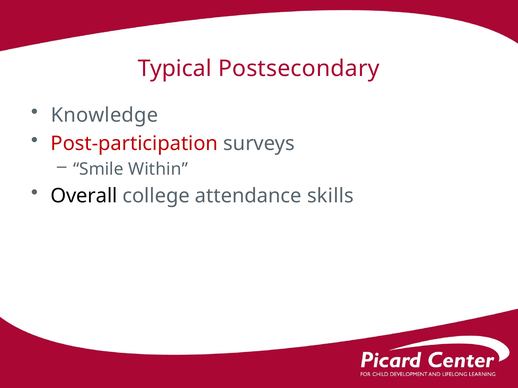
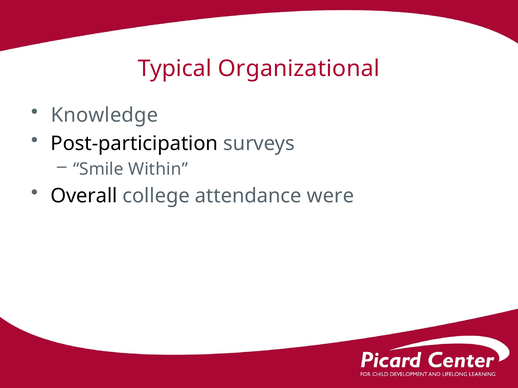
Postsecondary: Postsecondary -> Organizational (299, 69)
Post-participation colour: red -> black (134, 144)
skills: skills -> were (331, 196)
